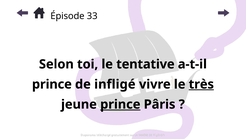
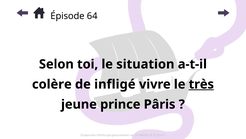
33: 33 -> 64 (92, 16)
tentative: tentative -> situation (145, 64)
prince: prince -> colère (52, 84)
prince underline: present -> none (120, 104)
